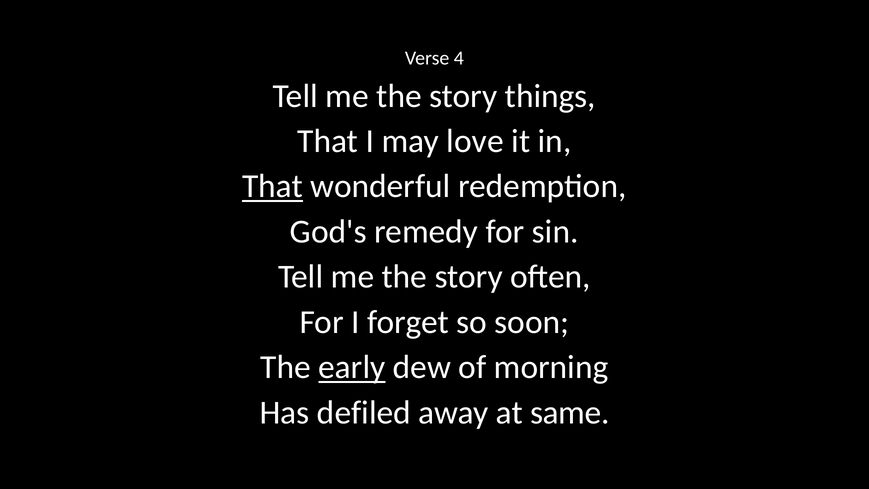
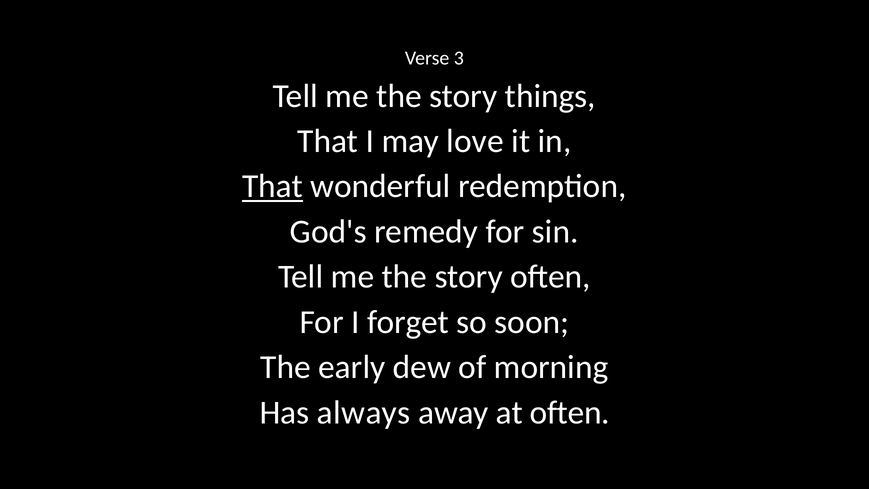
4: 4 -> 3 (459, 58)
early underline: present -> none (352, 367)
defiled: defiled -> always (364, 412)
at same: same -> often (570, 412)
